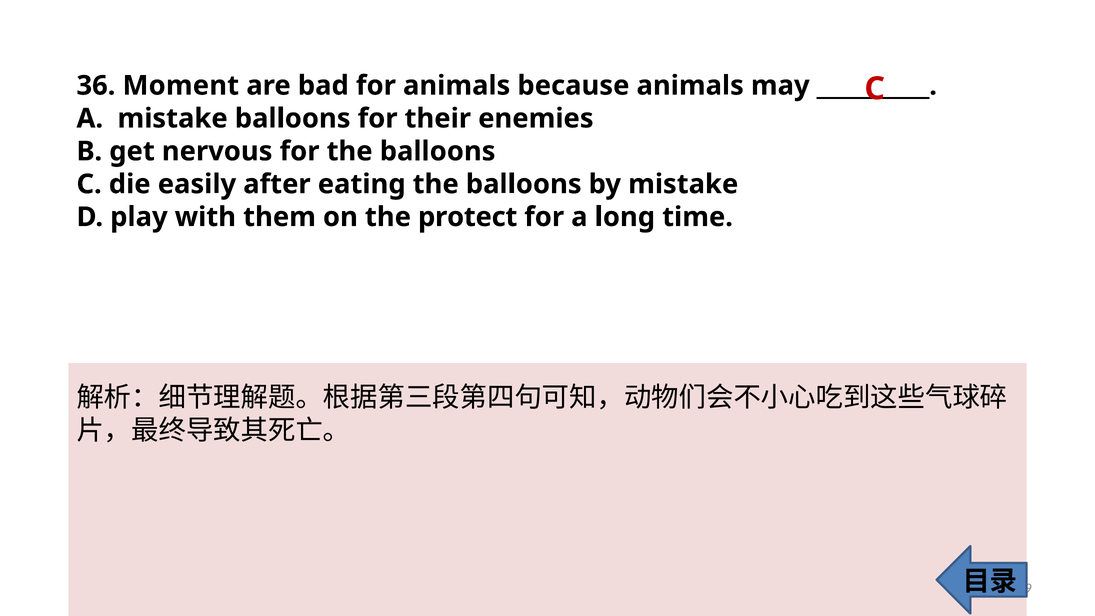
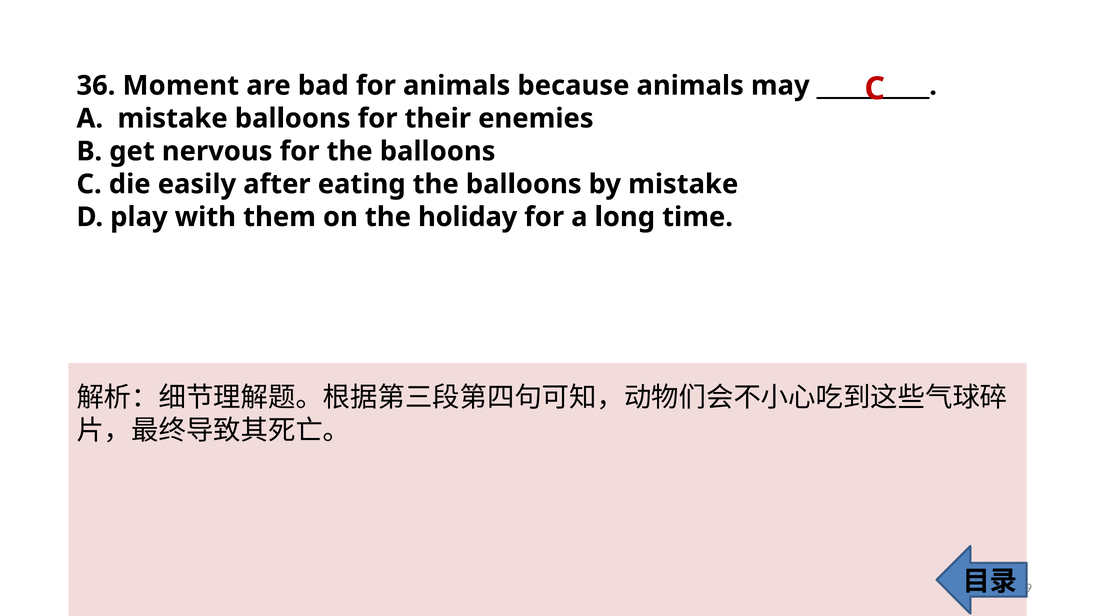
protect: protect -> holiday (468, 217)
